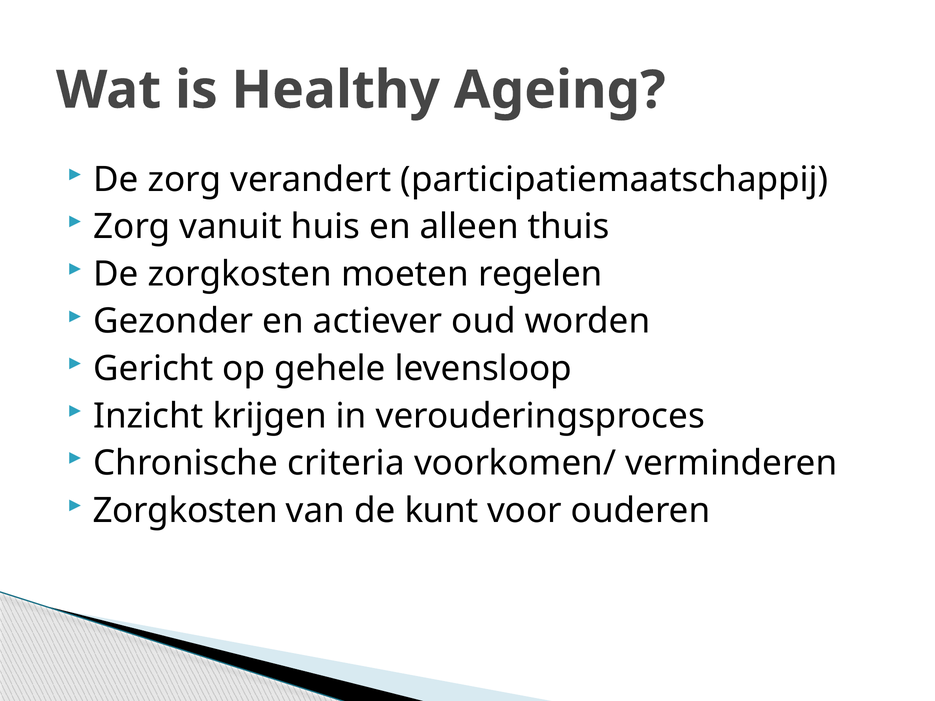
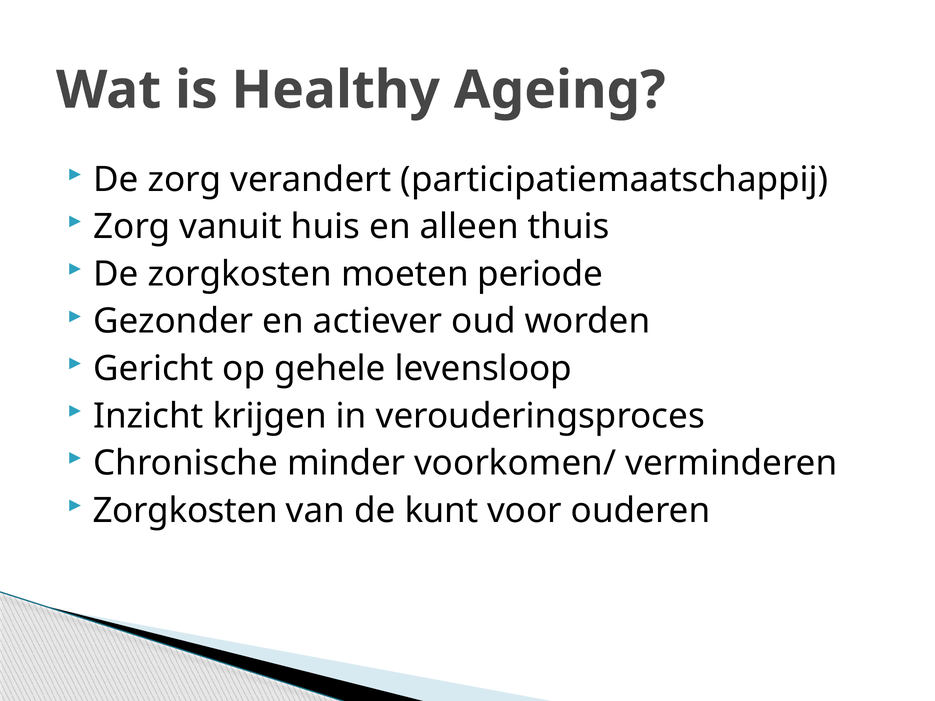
regelen: regelen -> periode (540, 274)
criteria: criteria -> minder (346, 463)
